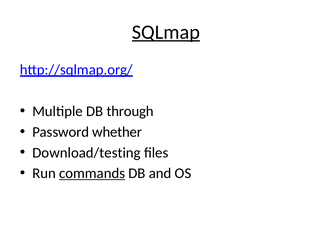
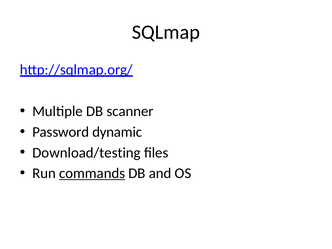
SQLmap underline: present -> none (166, 32)
through: through -> scanner (130, 111)
whether: whether -> dynamic (117, 132)
